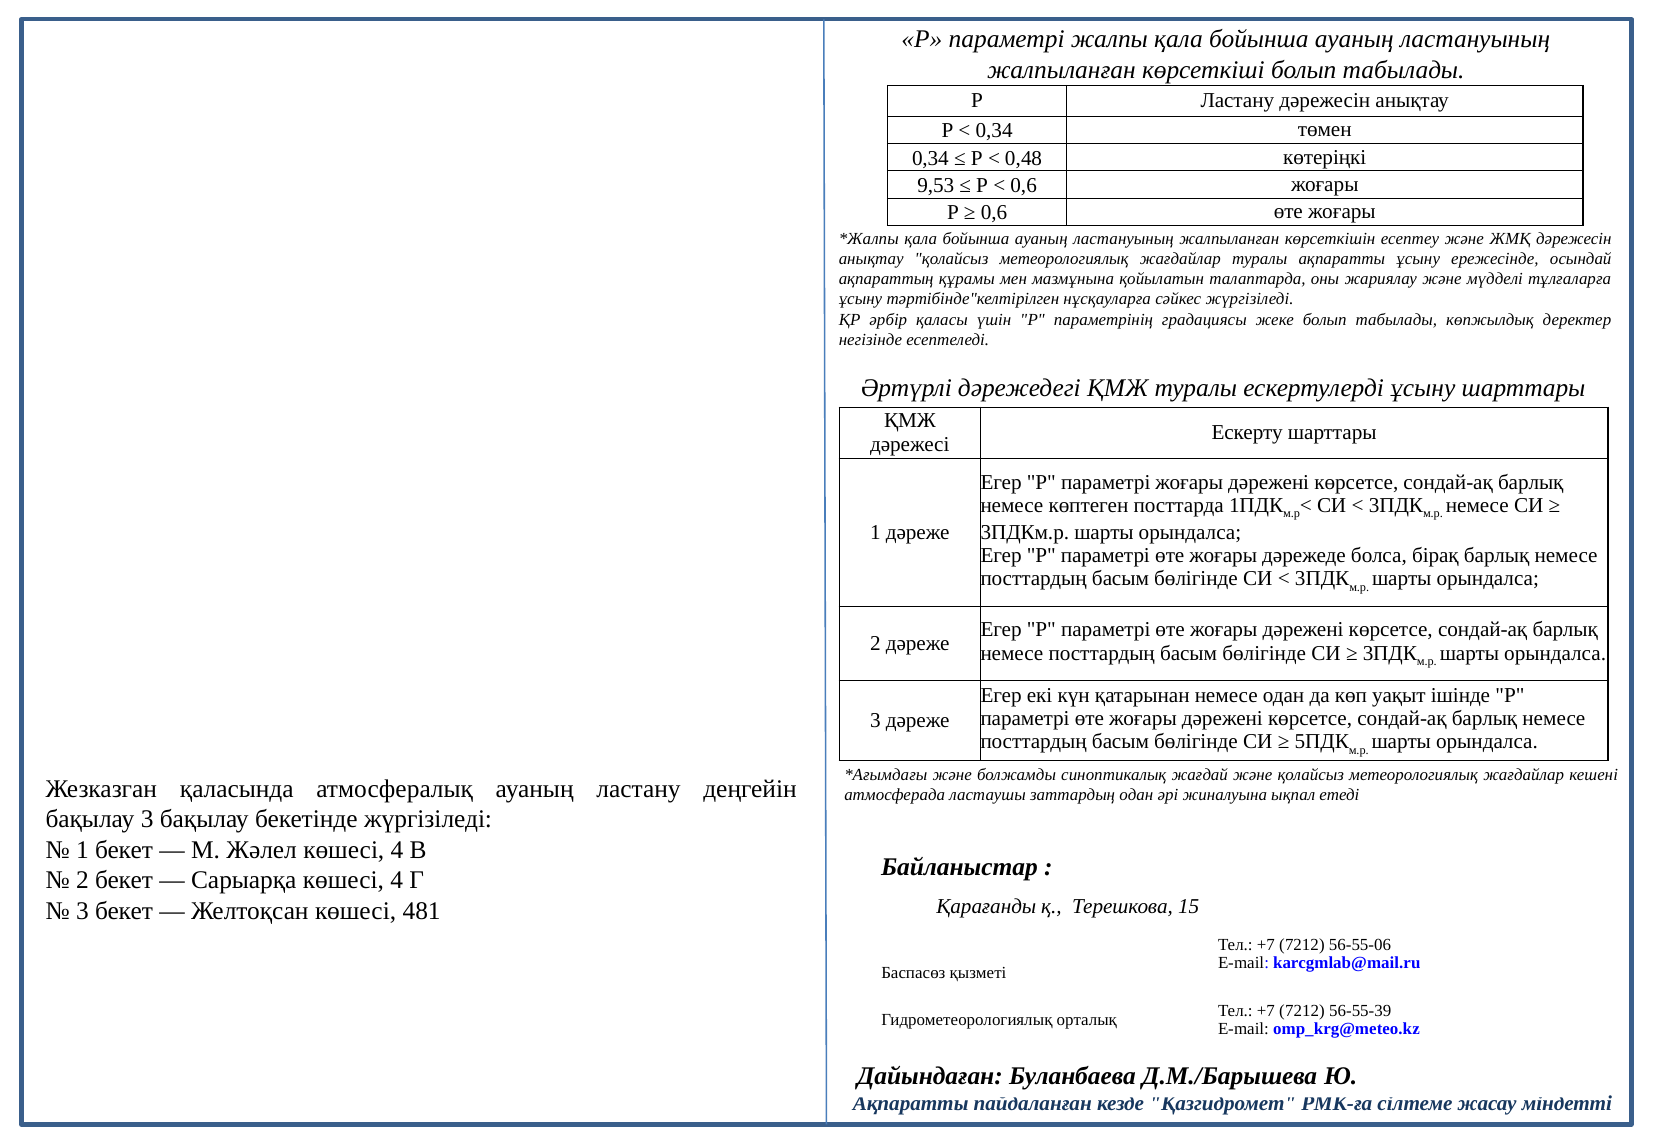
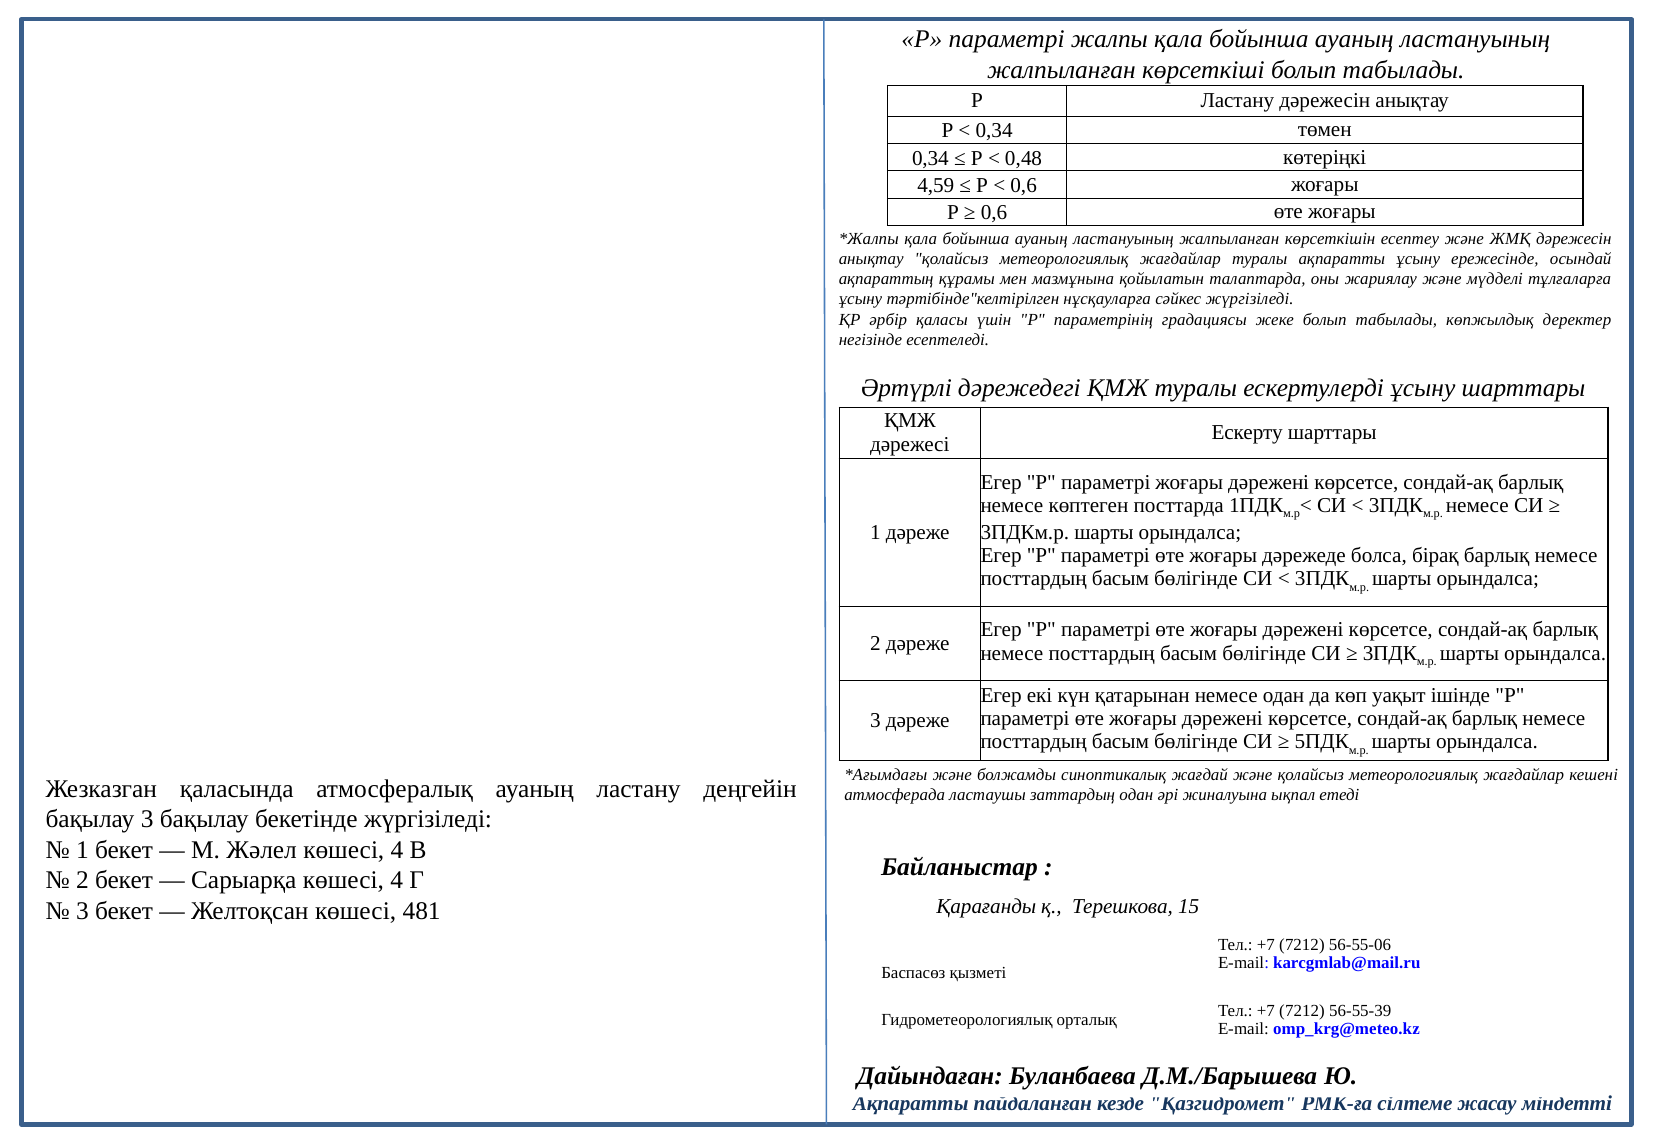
9,53: 9,53 -> 4,59 (936, 185)
